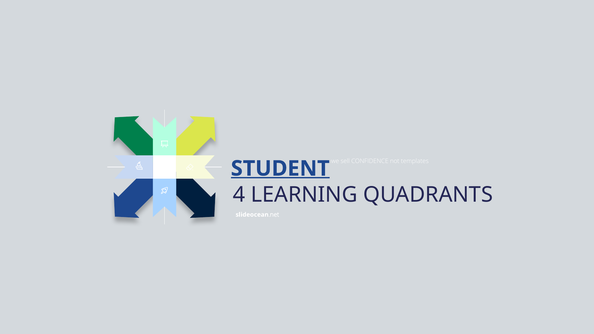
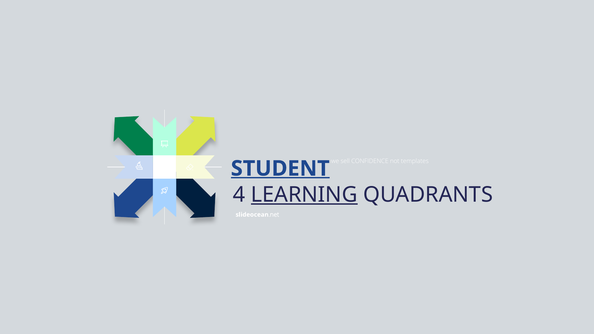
LEARNING underline: none -> present (304, 195)
